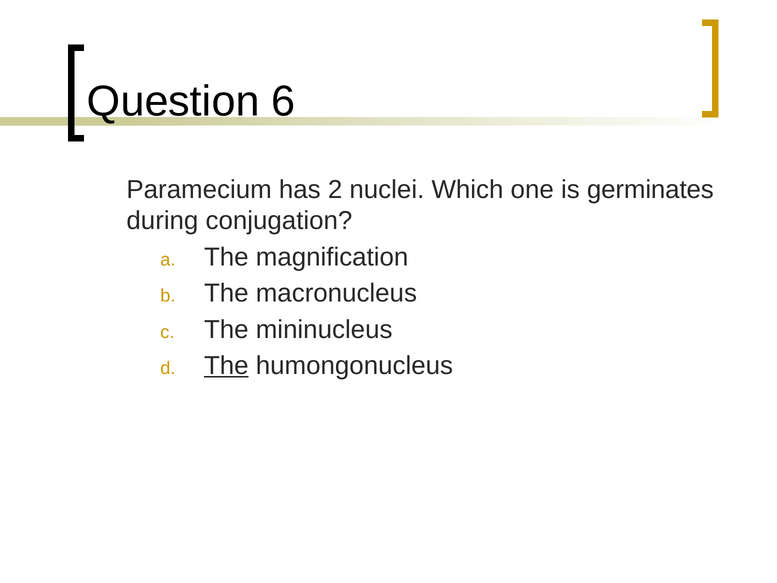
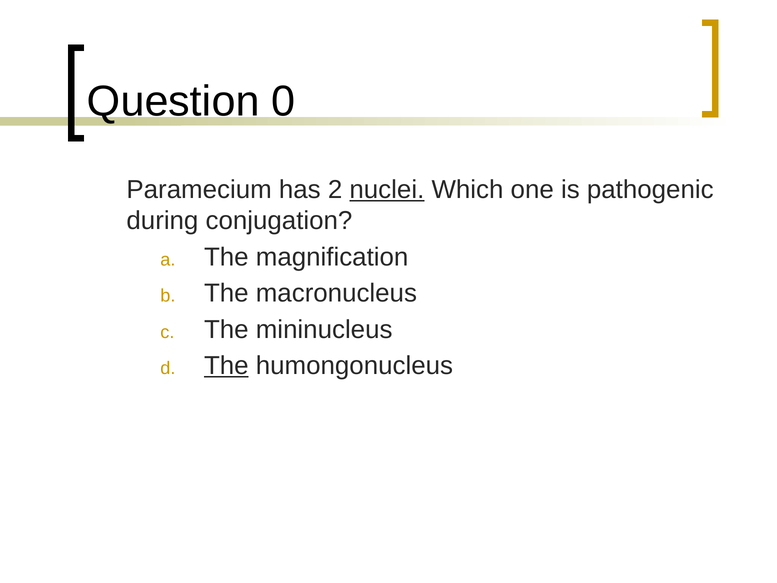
6: 6 -> 0 (283, 102)
nuclei underline: none -> present (387, 190)
germinates: germinates -> pathogenic (650, 190)
